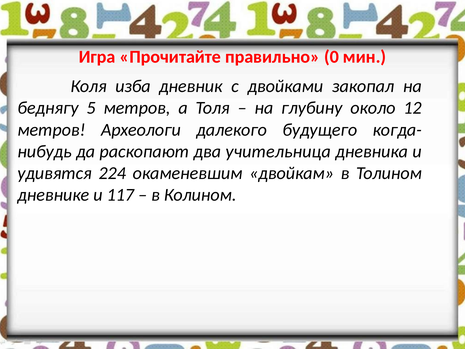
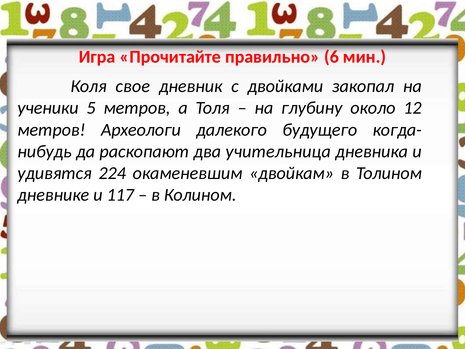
0: 0 -> 6 (331, 57)
изба: изба -> свое (133, 86)
беднягу: беднягу -> ученики (48, 108)
